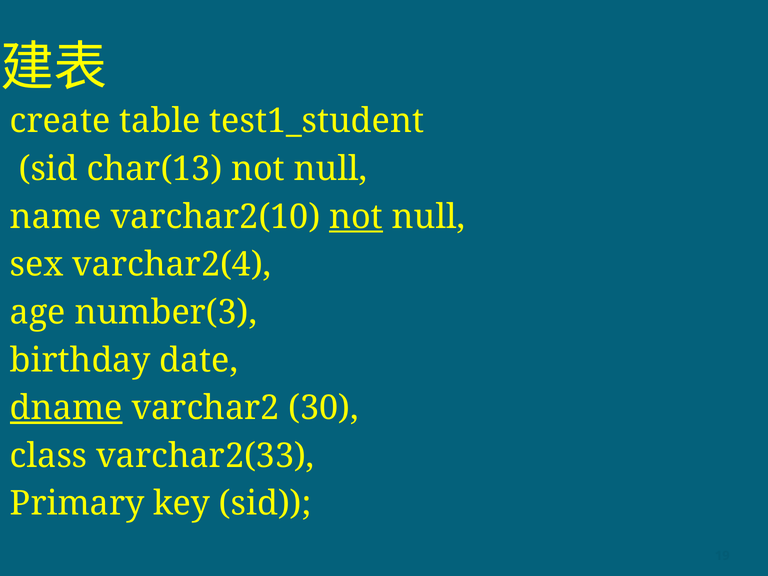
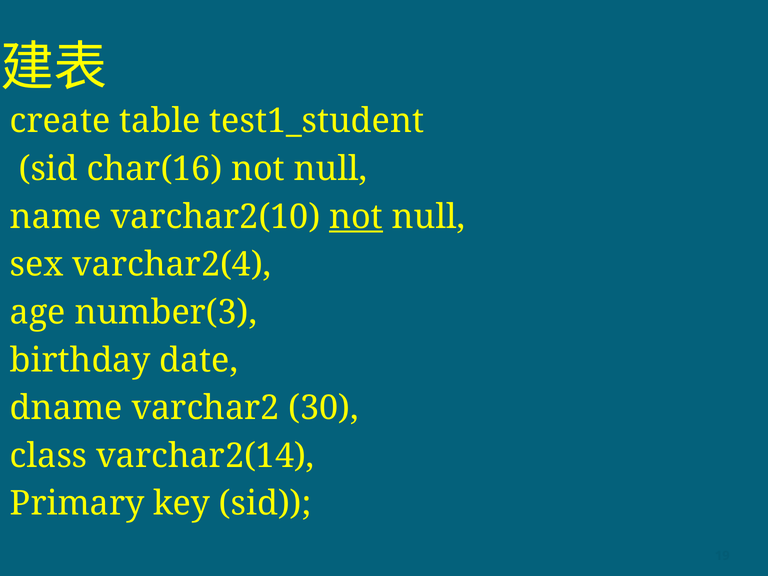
char(13: char(13 -> char(16 (155, 169)
dname underline: present -> none (66, 408)
varchar2(33: varchar2(33 -> varchar2(14 (205, 456)
